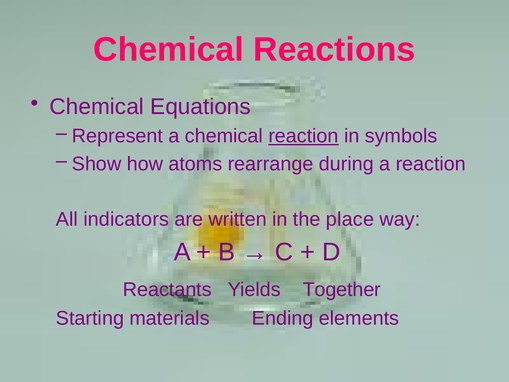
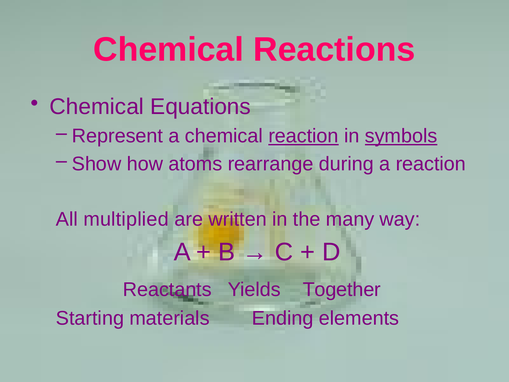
symbols underline: none -> present (401, 136)
indicators: indicators -> multiplied (126, 219)
place: place -> many (350, 219)
